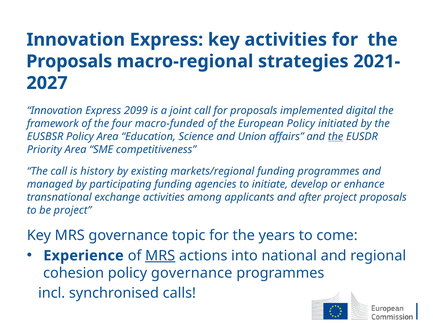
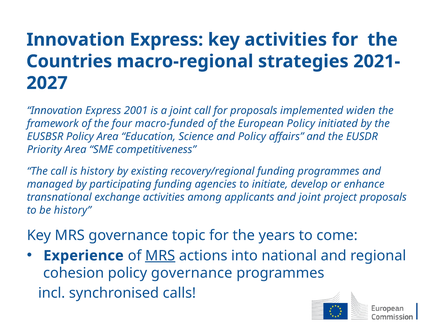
Proposals: Proposals -> Countries (69, 61)
2099: 2099 -> 2001 (136, 110)
digital: digital -> widen (361, 110)
and Union: Union -> Policy (252, 136)
the underline: present -> none (336, 136)
markets/regional: markets/regional -> recovery/regional (213, 171)
and after: after -> joint (310, 197)
be project: project -> history (73, 210)
